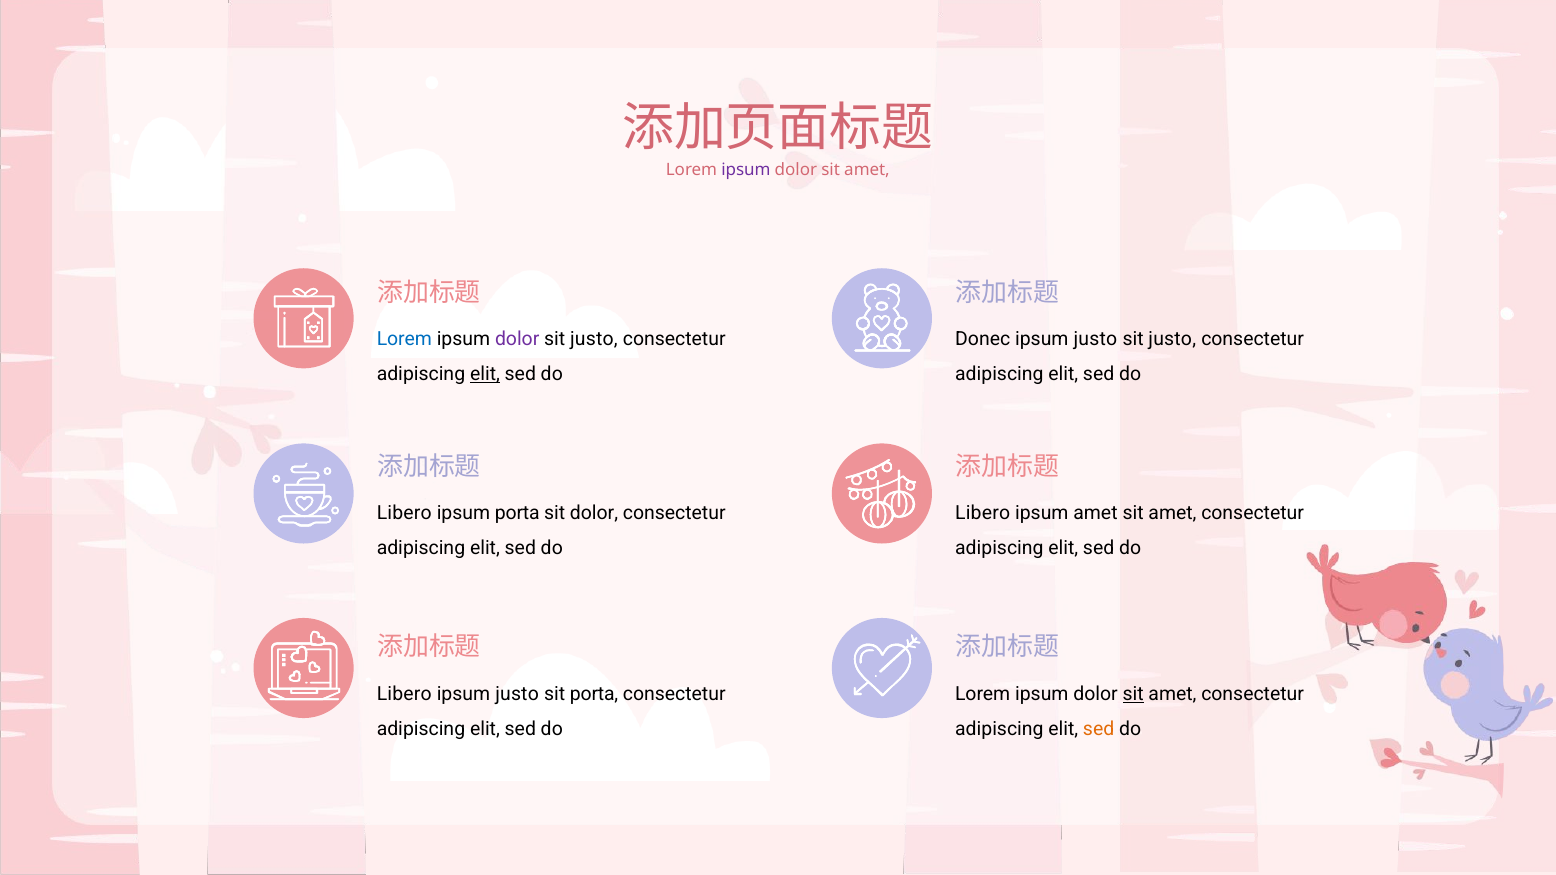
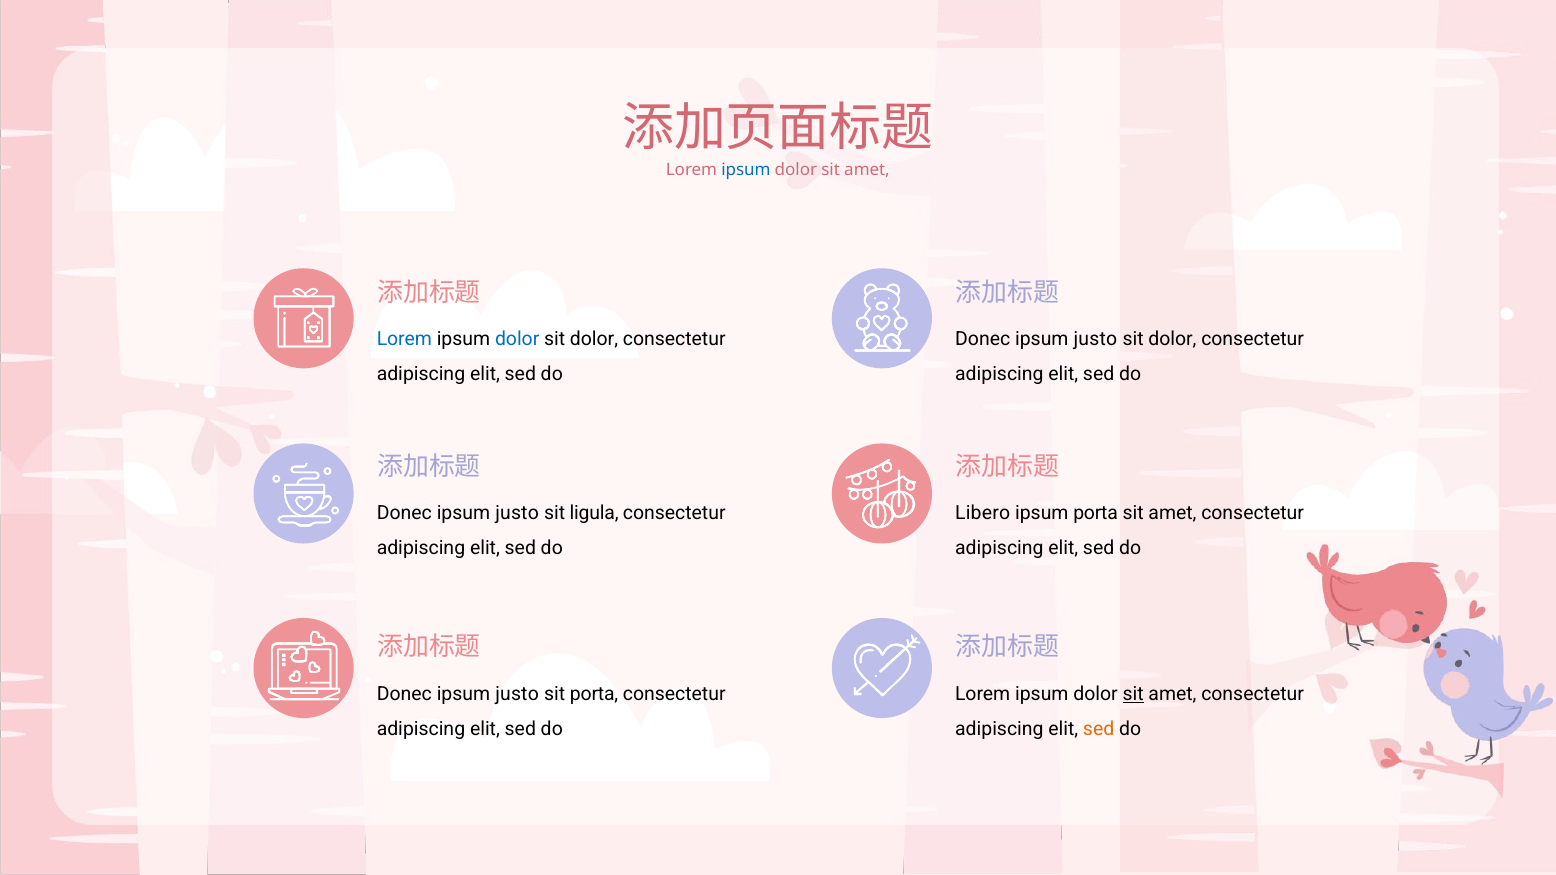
ipsum colour: purple -> blue (746, 170)
dolor colour: purple -> blue (517, 339)
justo: justo -> dolor (594, 339)
justo: justo -> dolor (1172, 339)
elit underline: present -> none (485, 374)
Libero: Libero -> Donec (404, 514)
porta: porta -> justo (517, 514)
sit dolor: dolor -> ligula (594, 514)
ipsum amet: amet -> porta (1096, 514)
Libero: Libero -> Donec (404, 694)
